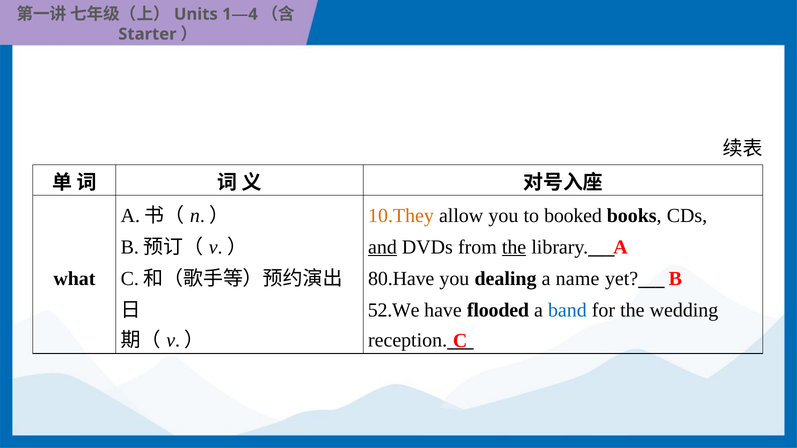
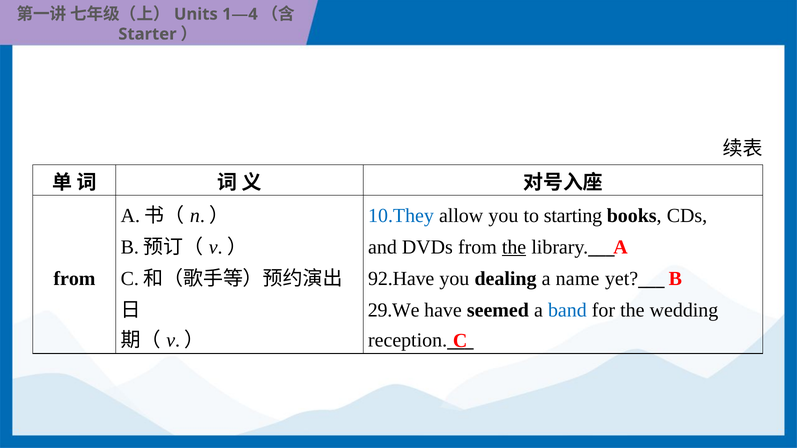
10.They colour: orange -> blue (401, 216)
booked: booked -> starting (573, 216)
and underline: present -> none (382, 247)
what: what -> from (74, 279)
80.Have: 80.Have -> 92.Have (401, 279)
52.We: 52.We -> 29.We (394, 310)
flooded: flooded -> seemed (498, 310)
